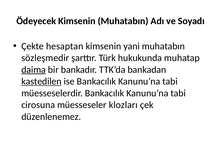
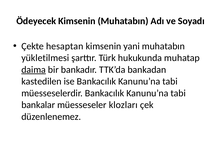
sözleşmedir: sözleşmedir -> yükletilmesi (45, 58)
kastedilen underline: present -> none (41, 81)
cirosuna: cirosuna -> bankalar (38, 104)
